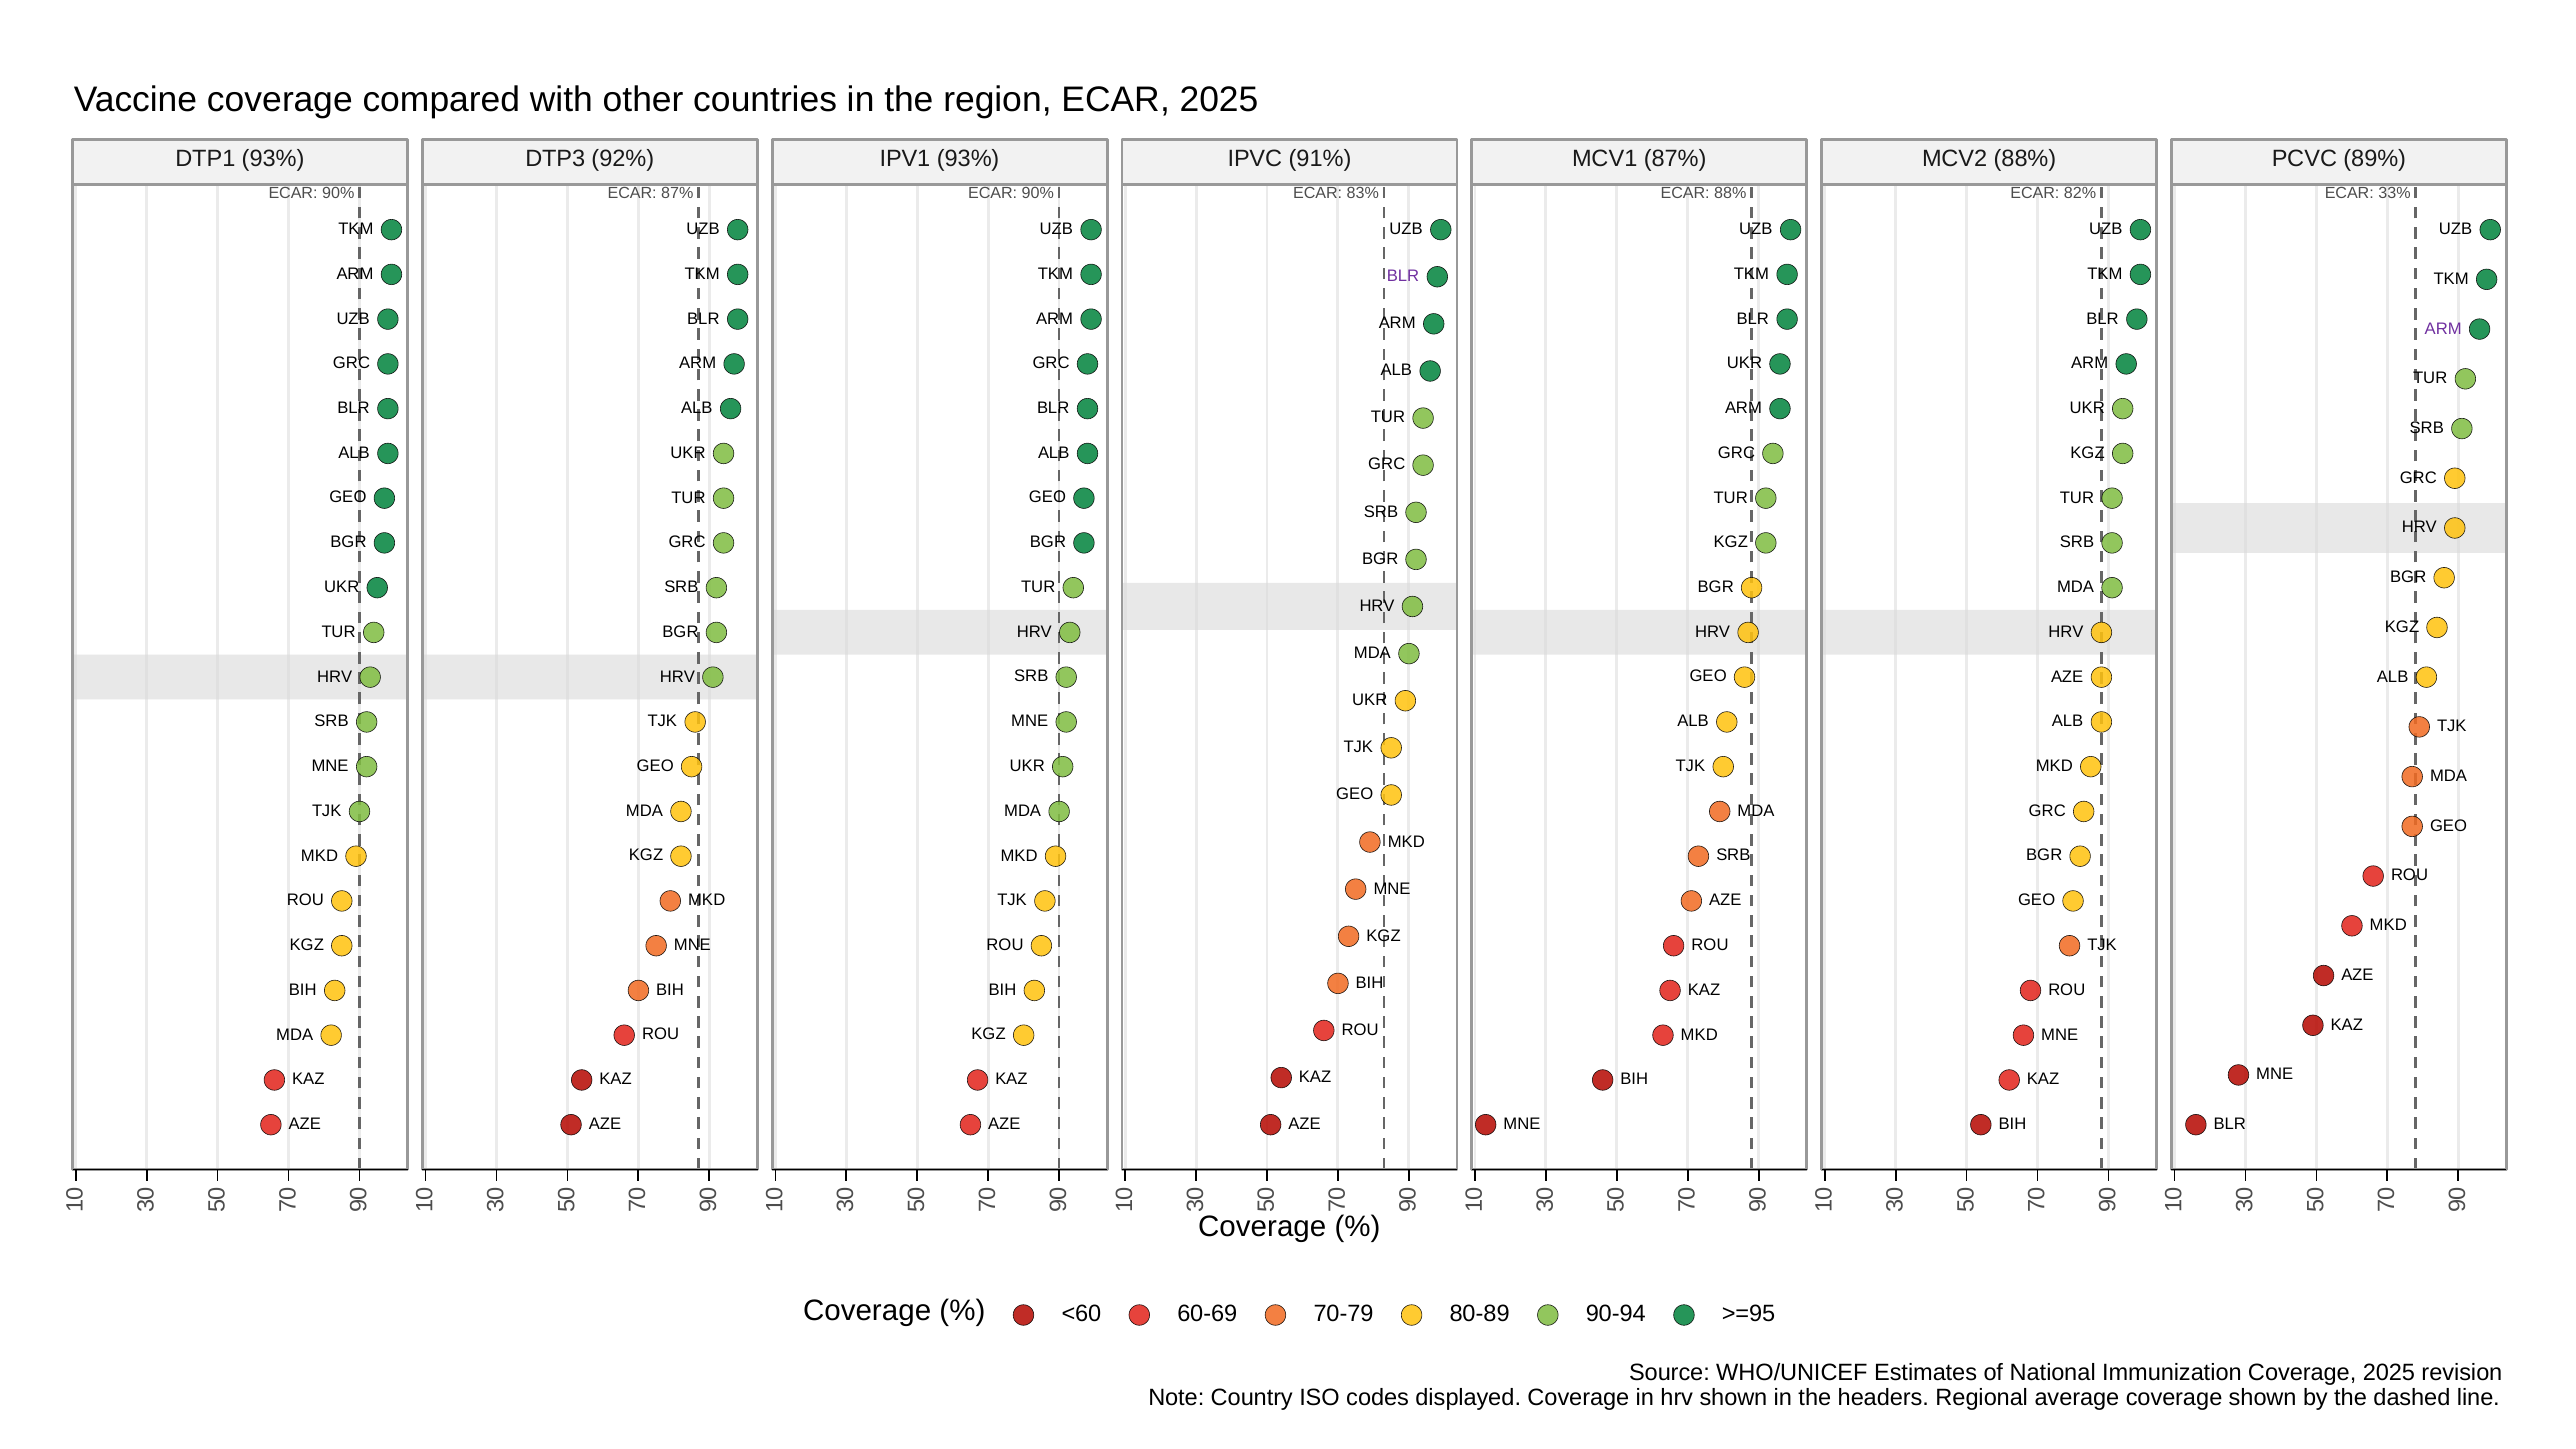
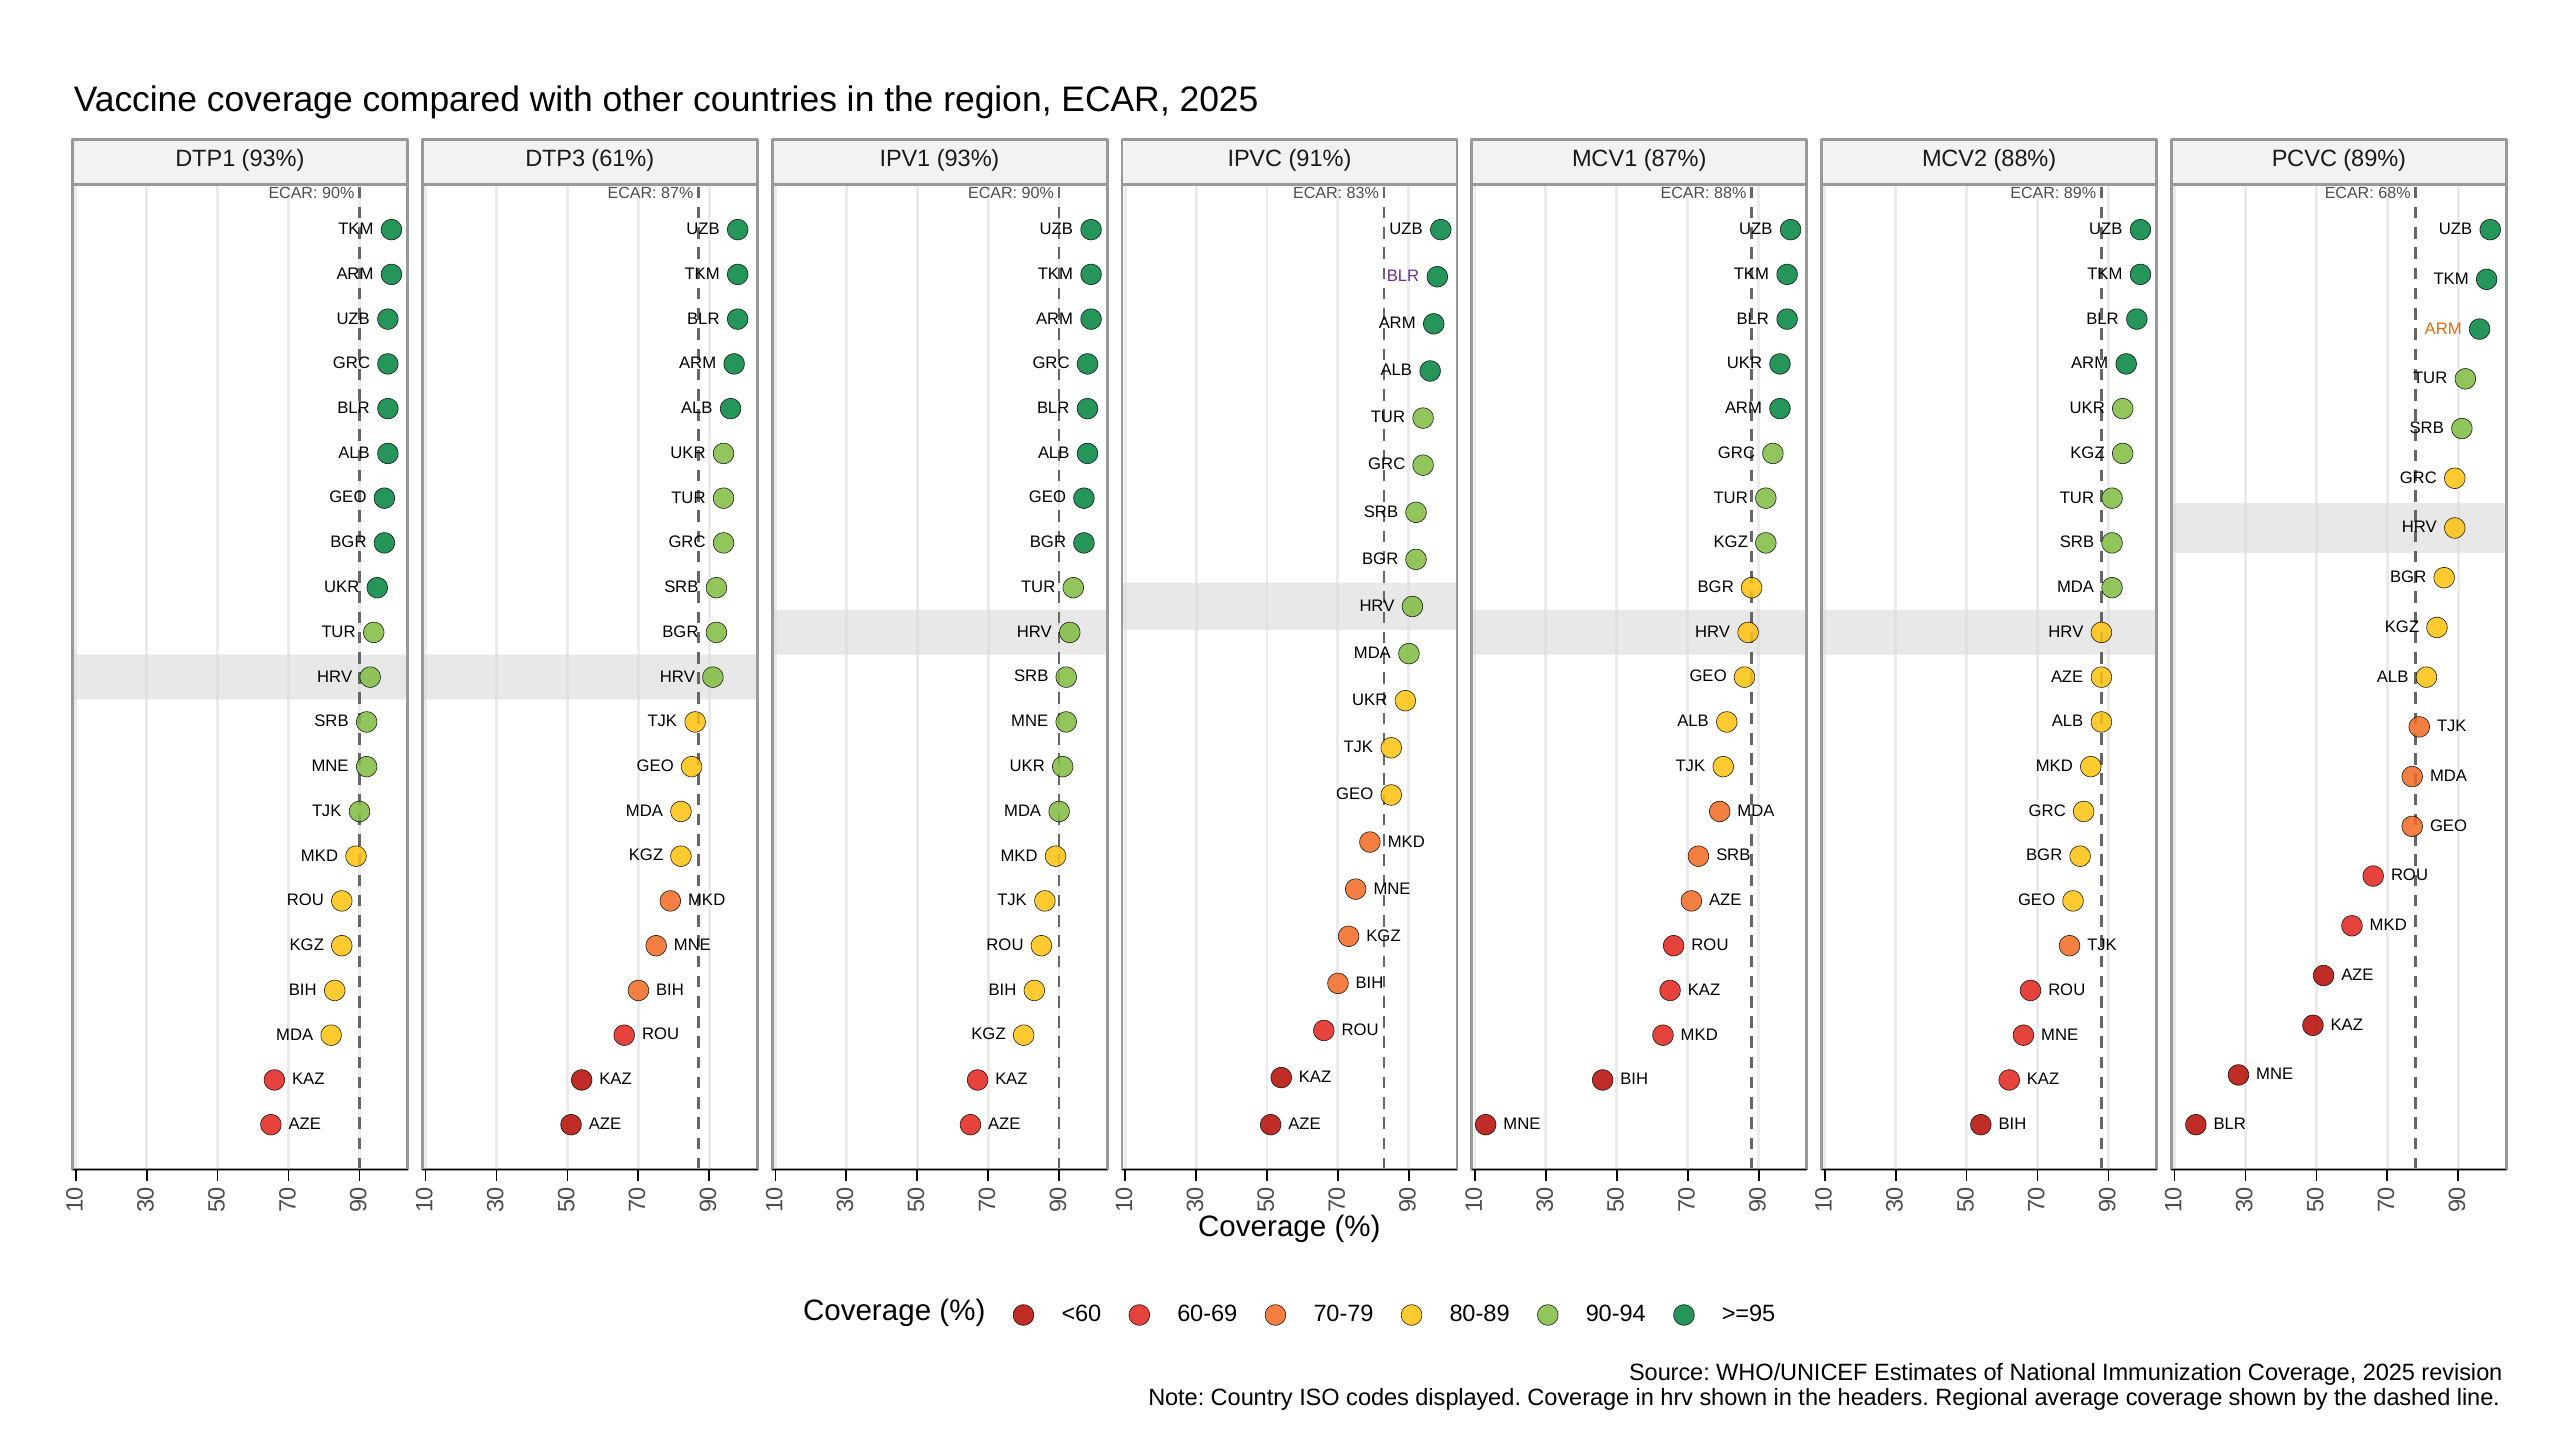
92%: 92% -> 61% (623, 159)
ECAR 82%: 82% -> 89% (2080, 193)
33%: 33% -> 68% (2394, 193)
ARM colour: purple -> orange (2443, 329)
